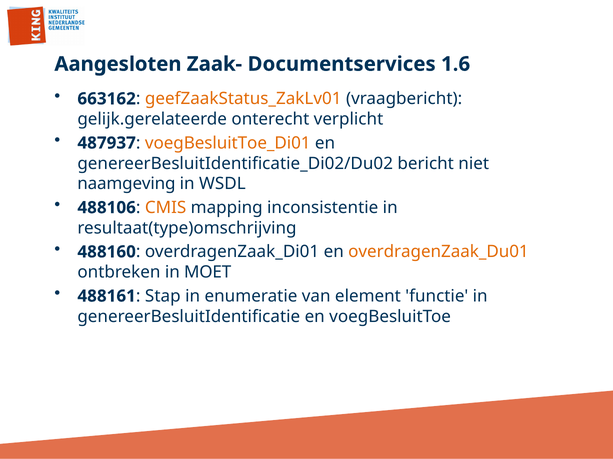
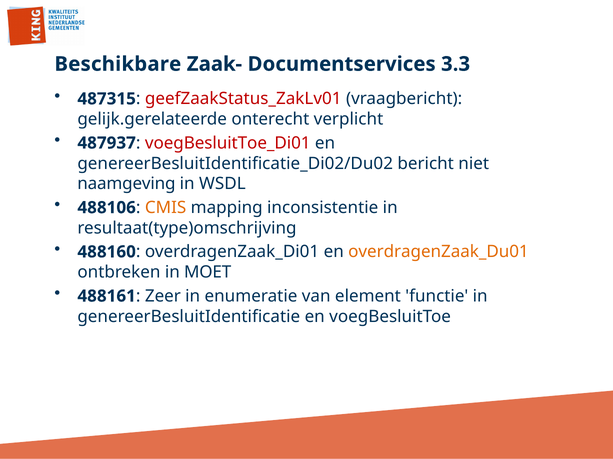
Aangesloten: Aangesloten -> Beschikbare (118, 64)
1.6: 1.6 -> 3.3 (456, 64)
663162: 663162 -> 487315 (107, 99)
geefZaakStatus_ZakLv01 colour: orange -> red (243, 99)
voegBesluitToe_Di01 colour: orange -> red (228, 143)
Stap: Stap -> Zeer (163, 297)
